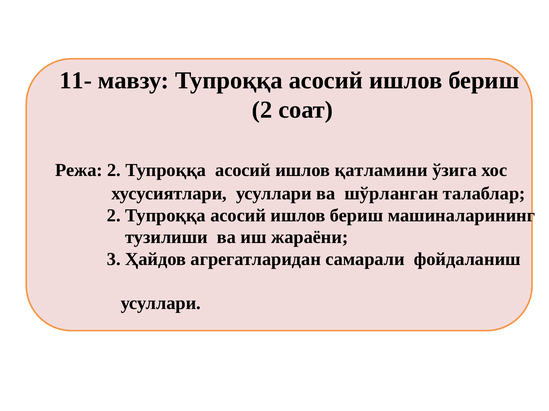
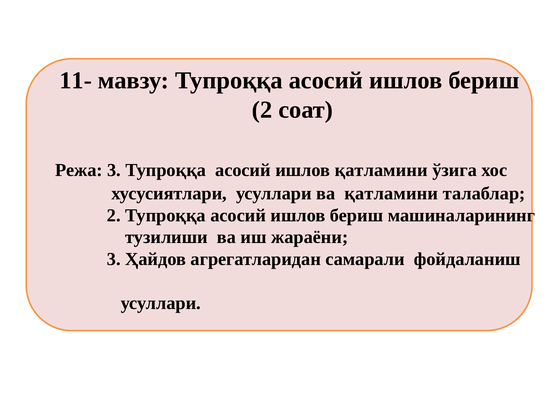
Режа 2: 2 -> 3 (114, 171)
ва шўрланган: шўрланган -> қатламини (391, 194)
